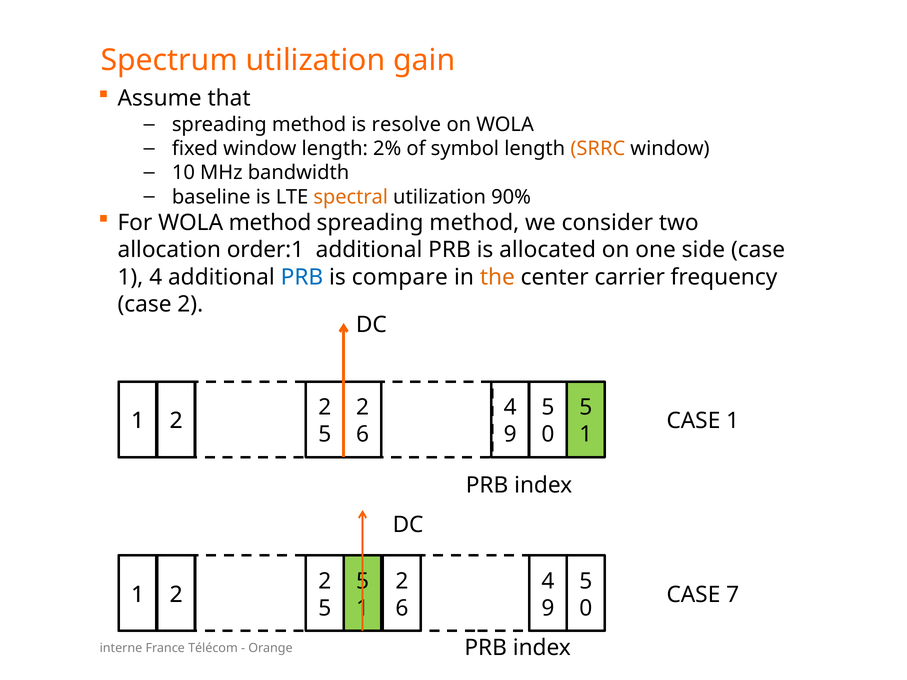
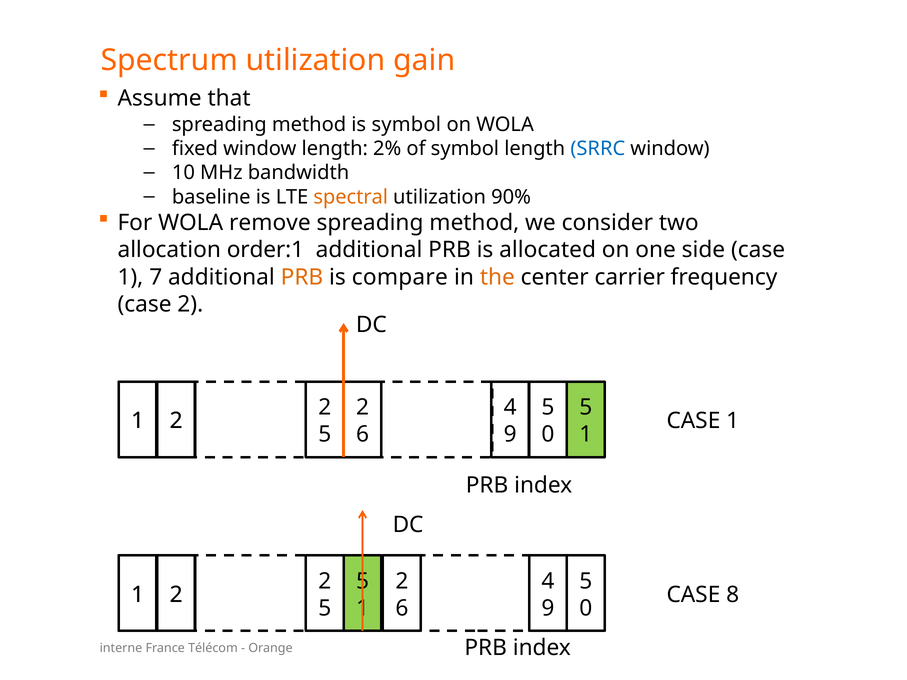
is resolve: resolve -> symbol (406, 125)
SRRC colour: orange -> blue (598, 149)
WOLA method: method -> remove (270, 223)
1 4: 4 -> 7 (156, 277)
PRB colour: blue -> orange (302, 277)
7: 7 -> 8 (733, 595)
